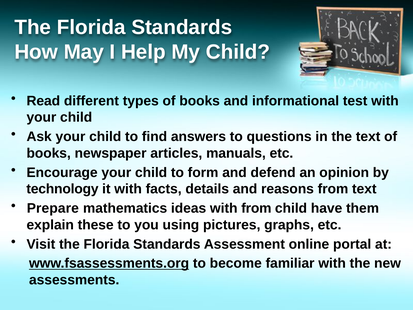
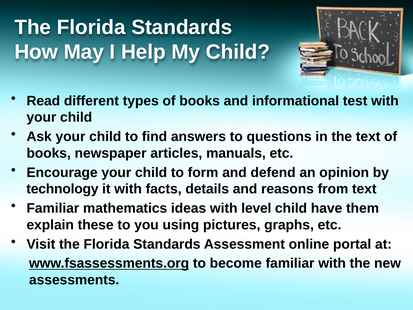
Prepare: Prepare -> Familiar (53, 208)
with from: from -> level (256, 208)
